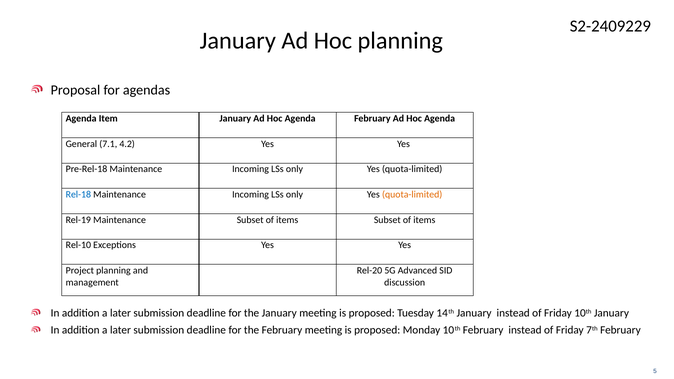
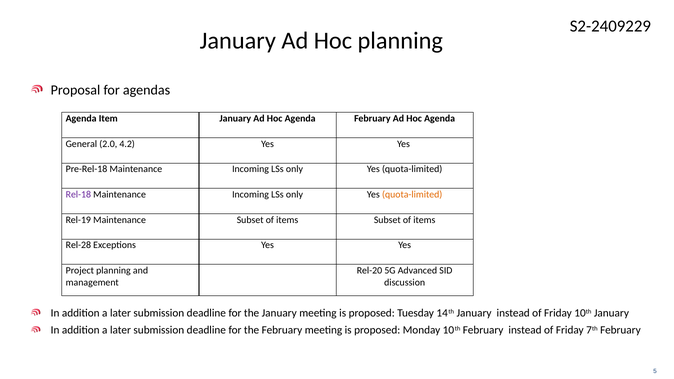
7.1: 7.1 -> 2.0 (108, 144)
Rel-18 colour: blue -> purple (78, 195)
Rel-10: Rel-10 -> Rel-28 (78, 245)
